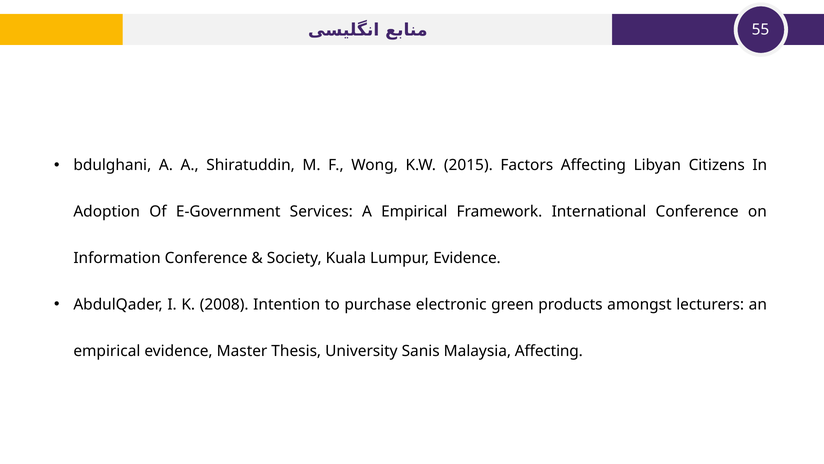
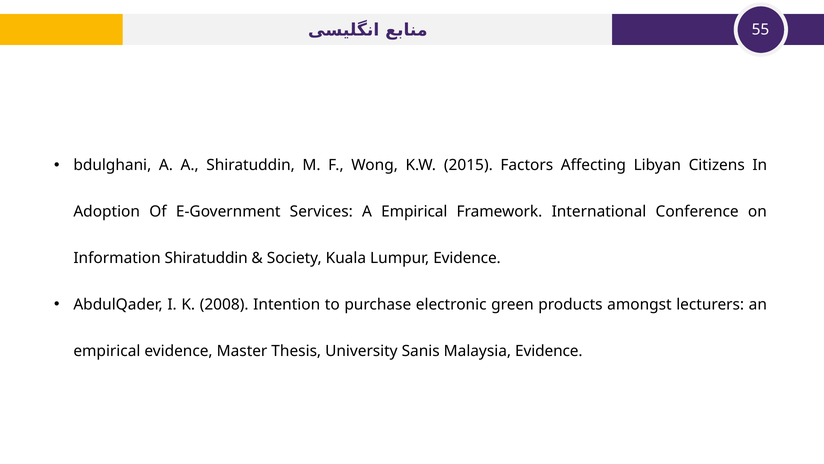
Information Conference: Conference -> Shiratuddin (206, 258)
Malaysia Affecting: Affecting -> Evidence (549, 351)
